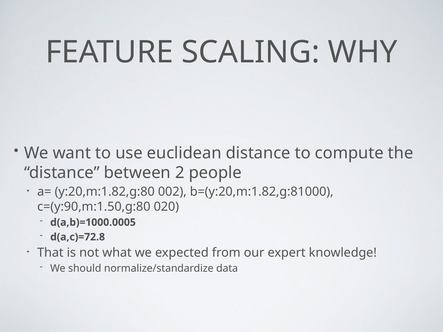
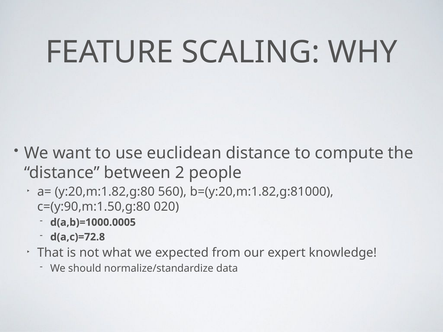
002: 002 -> 560 (172, 192)
